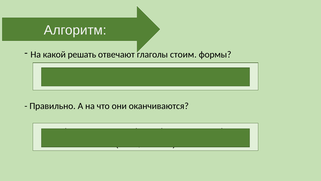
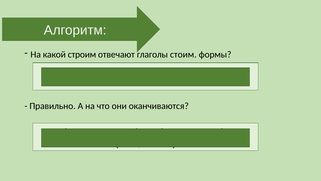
какой решать: решать -> строим (82, 54)
